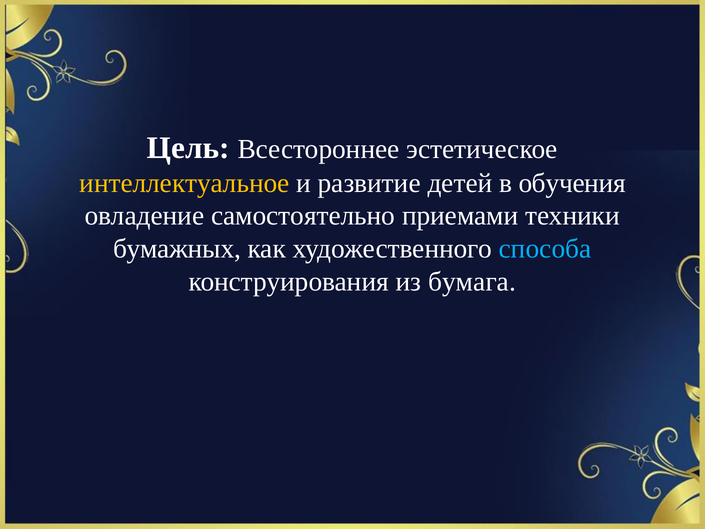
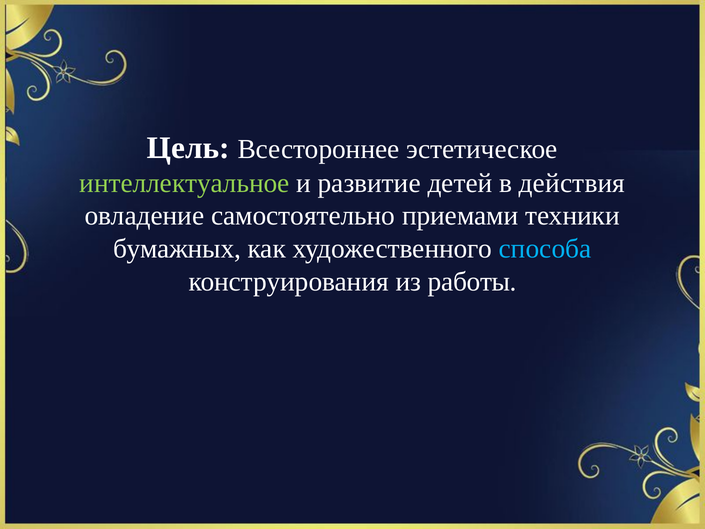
интеллектуальное colour: yellow -> light green (184, 183)
обучения: обучения -> действия (572, 183)
бумага: бумага -> работы (472, 282)
